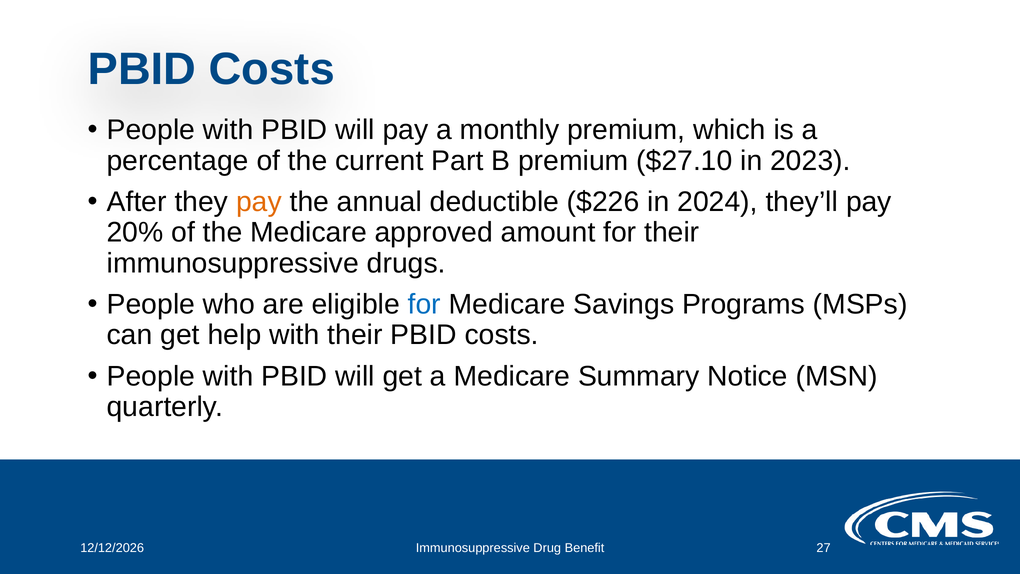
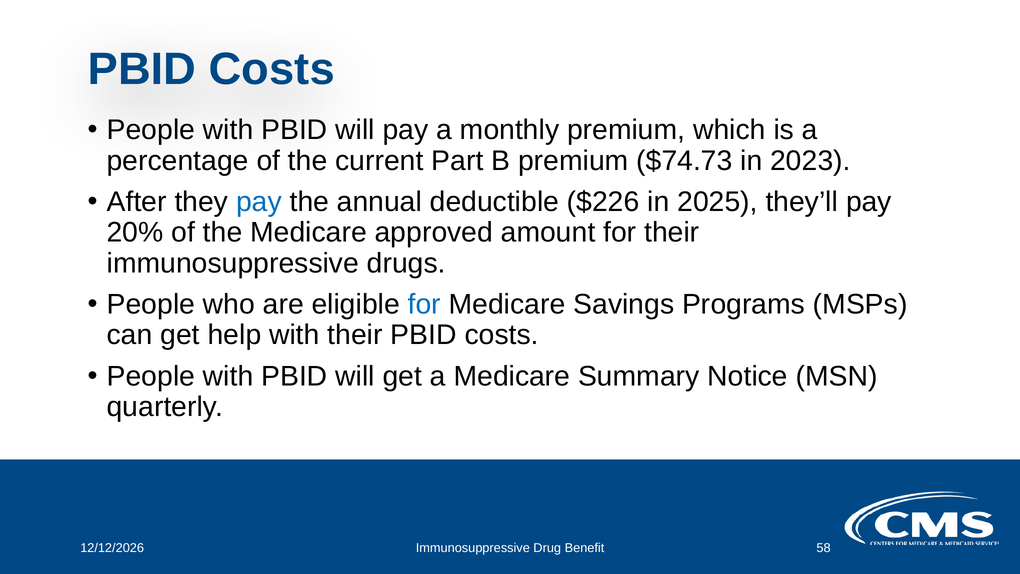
$27.10: $27.10 -> $74.73 (684, 161)
pay colour: orange -> blue (259, 202)
2024: 2024 -> 2025 (717, 202)
27: 27 -> 58 (824, 548)
